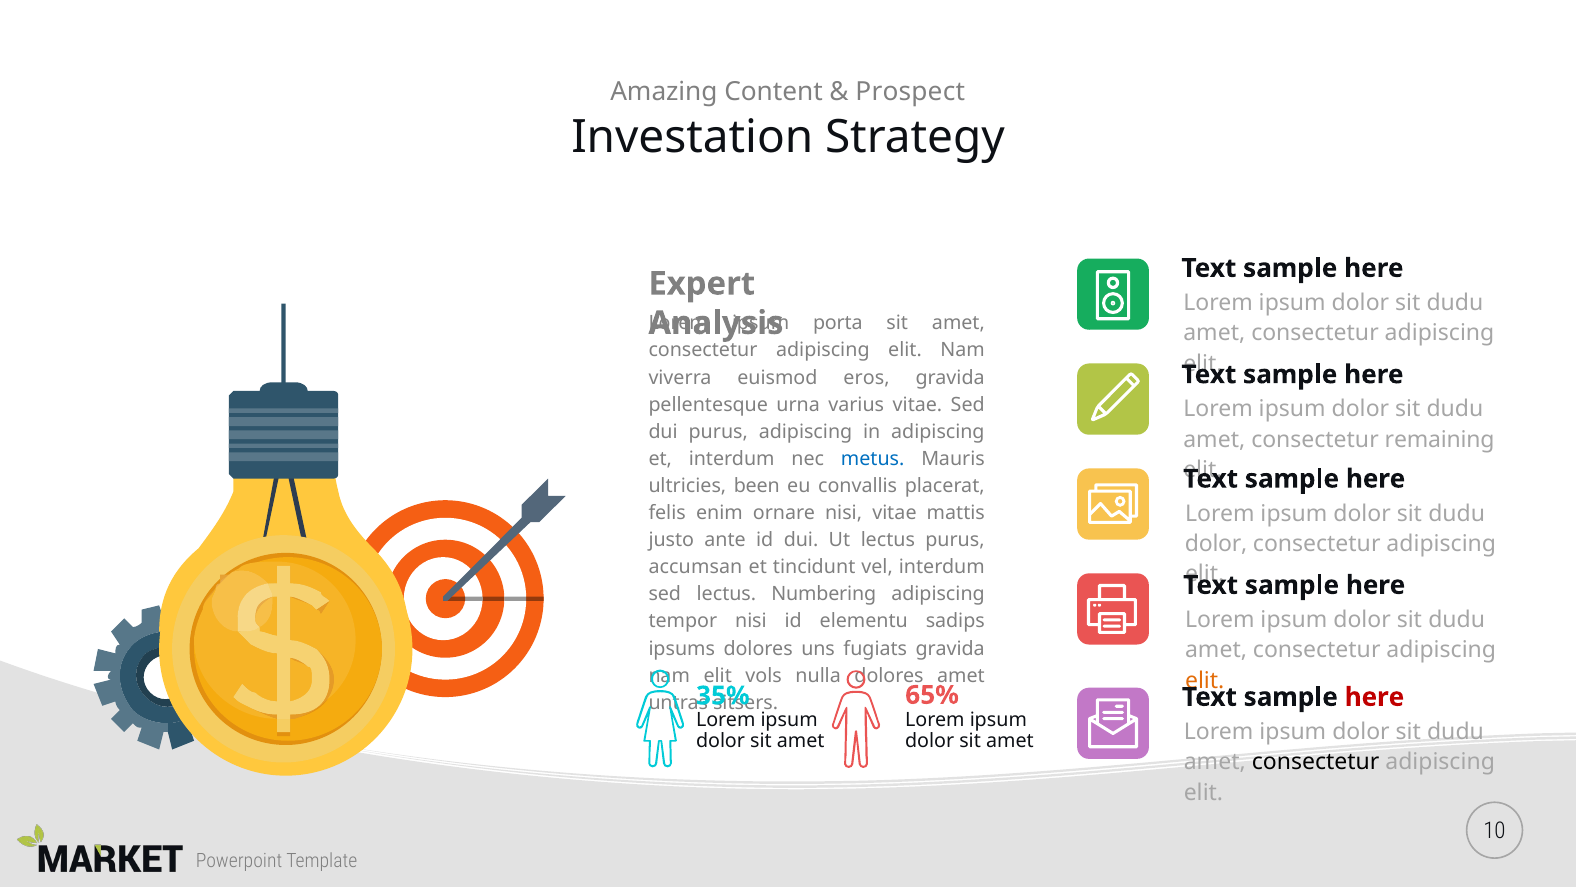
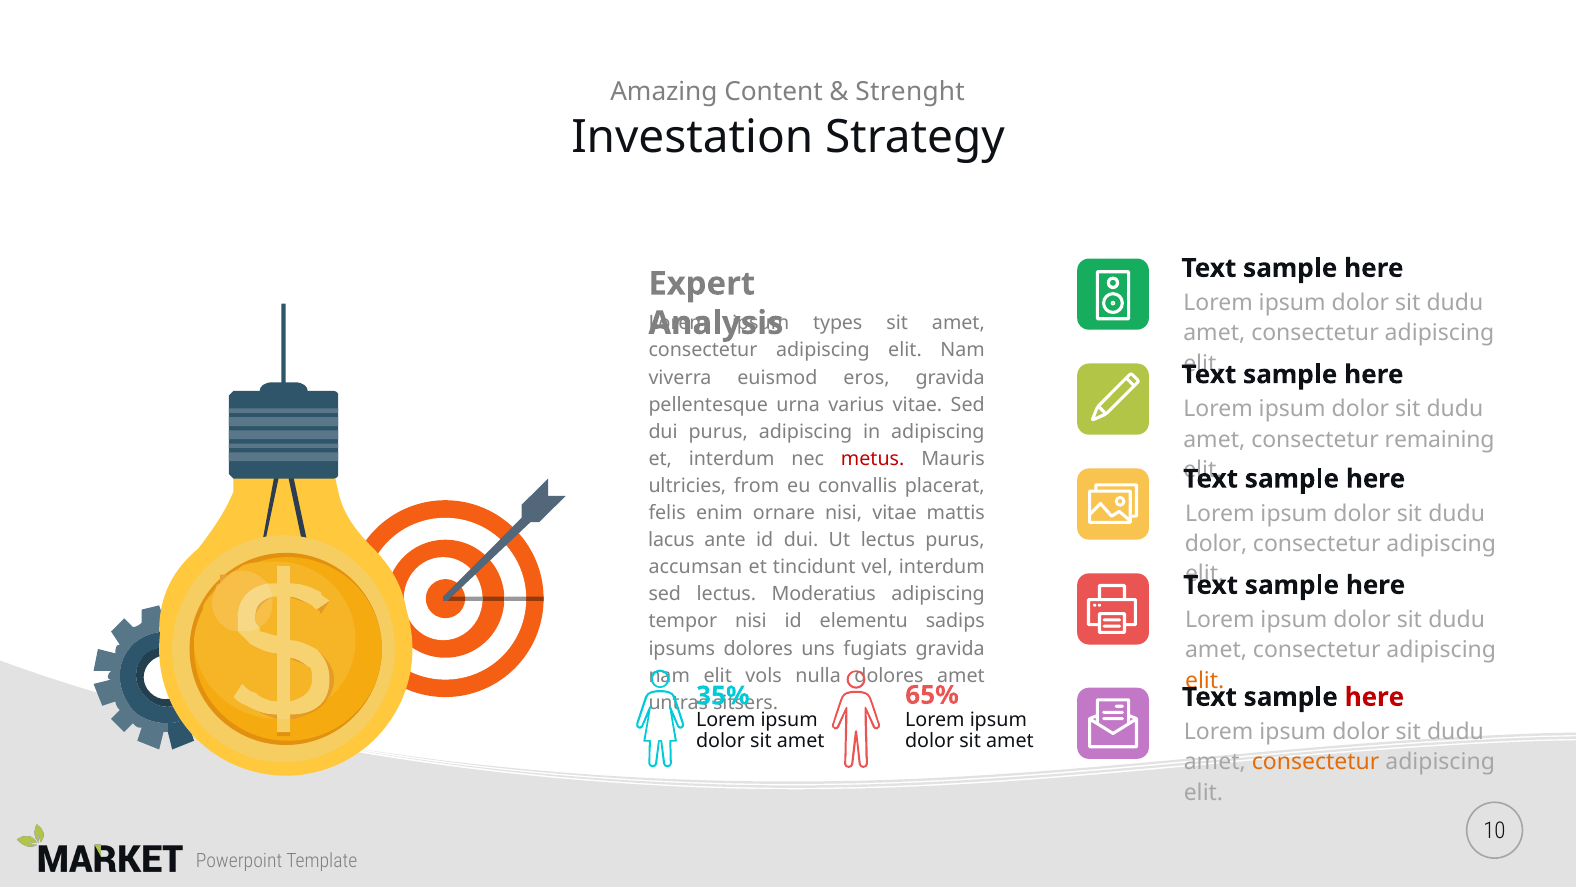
Prospect: Prospect -> Strenght (910, 92)
porta: porta -> types (838, 323)
metus colour: blue -> red (873, 459)
been: been -> from (757, 486)
justo: justo -> lacus (671, 540)
Numbering: Numbering -> Moderatius (824, 594)
consectetur colour: black -> orange (1316, 762)
